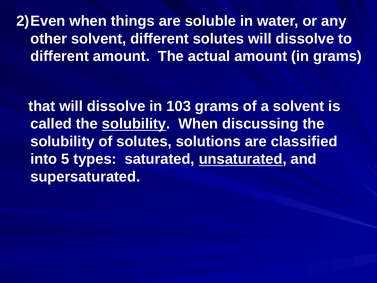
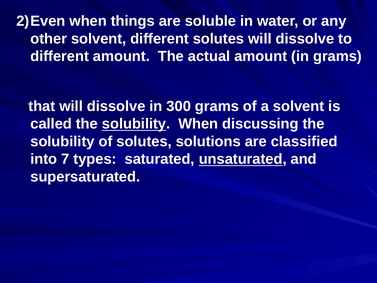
103: 103 -> 300 (179, 106)
5: 5 -> 7 (65, 159)
